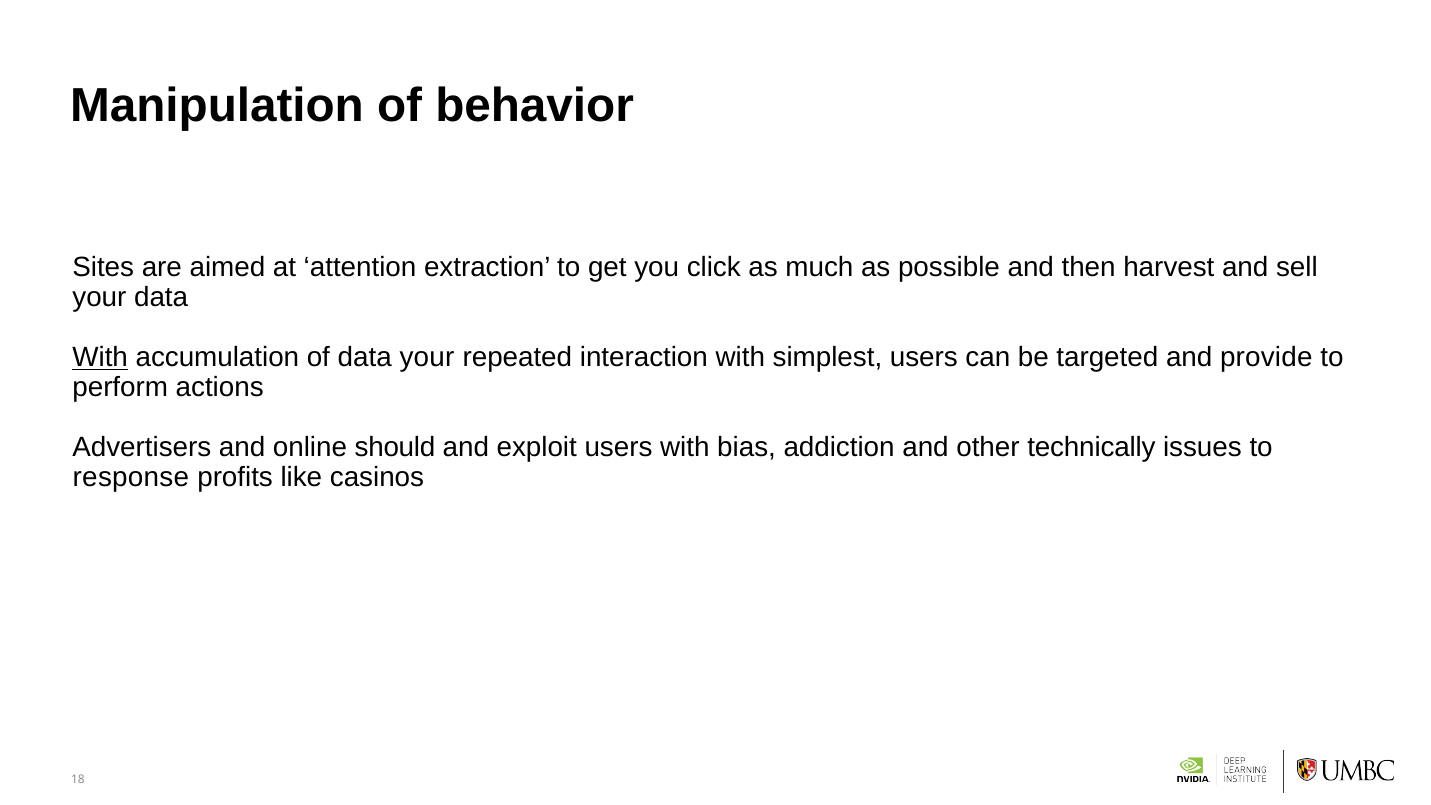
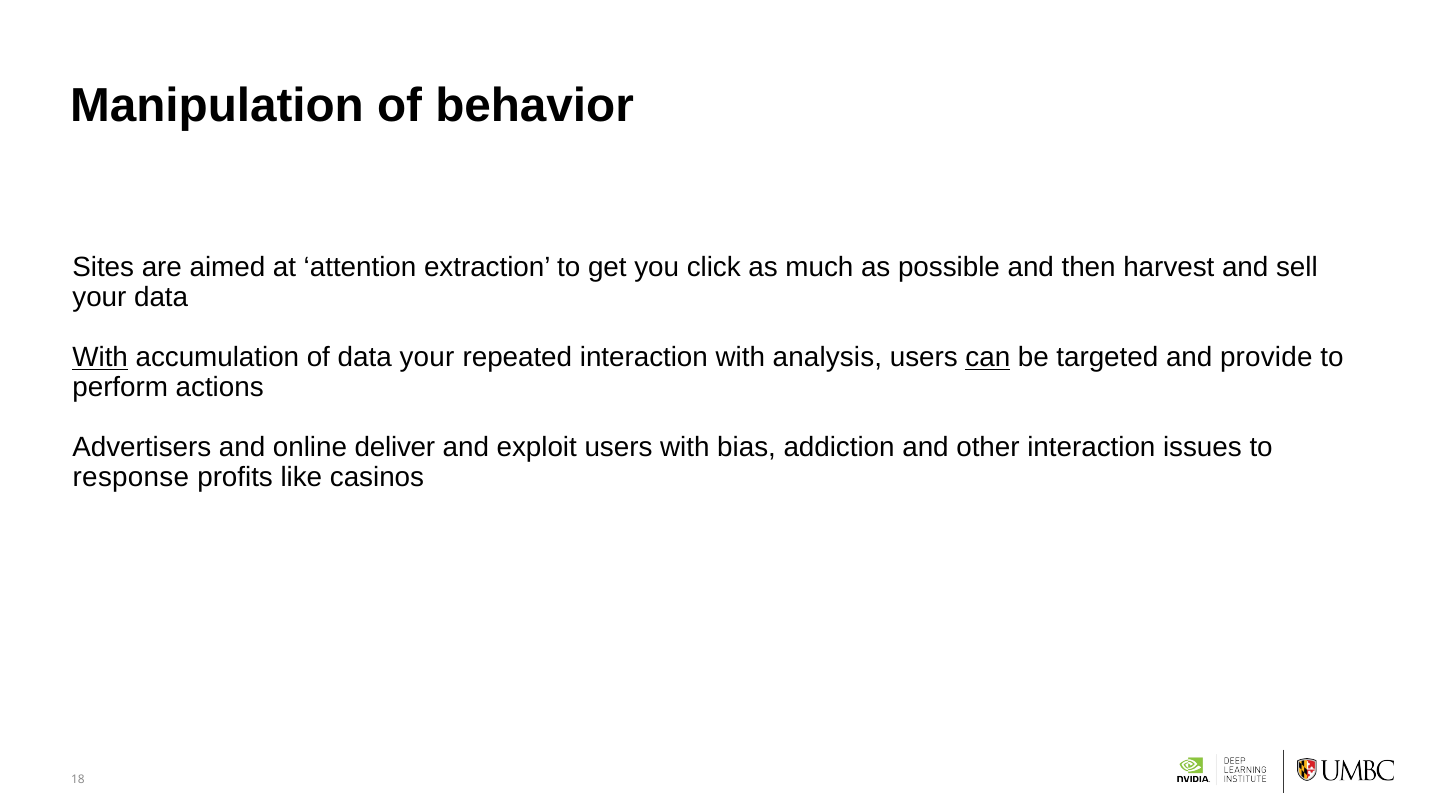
simplest: simplest -> analysis (827, 358)
can underline: none -> present (988, 358)
should: should -> deliver (395, 448)
other technically: technically -> interaction (1091, 448)
